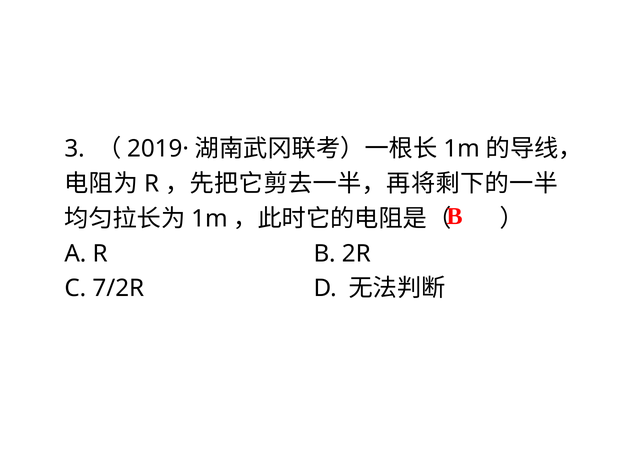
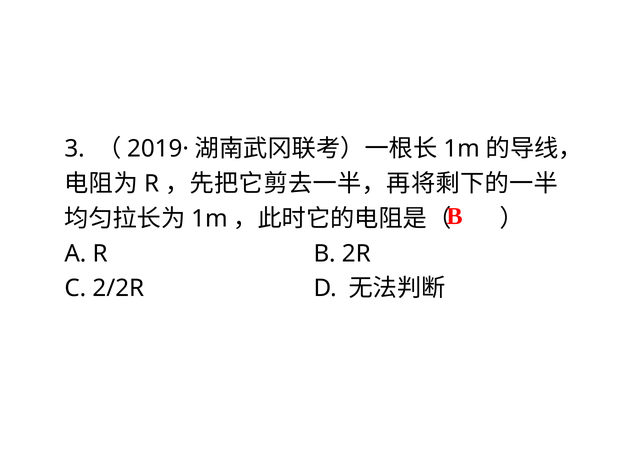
7/2R: 7/2R -> 2/2R (118, 289)
